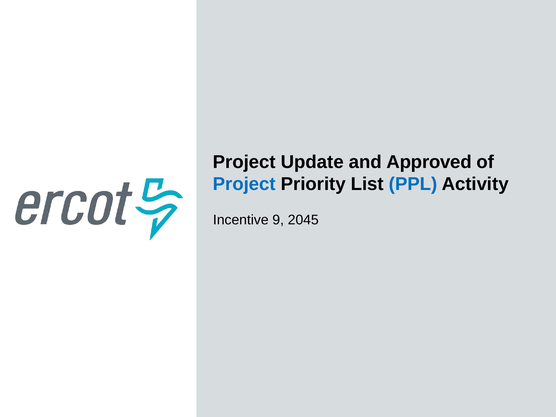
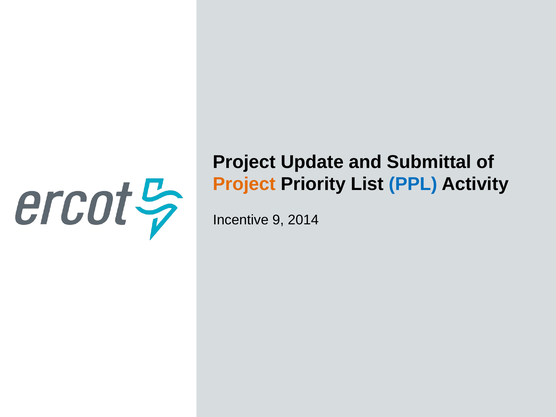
Approved: Approved -> Submittal (429, 162)
Project colour: blue -> orange (244, 184)
2045: 2045 -> 2014 (303, 220)
